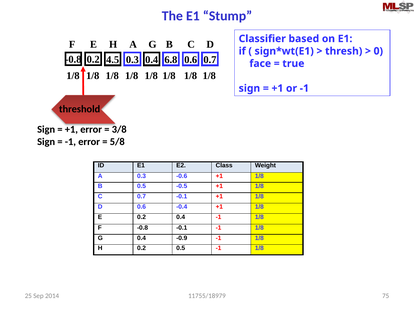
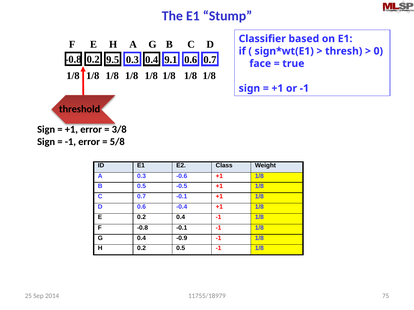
4.5: 4.5 -> 9.5 (113, 60)
6.8: 6.8 -> 9.1 (171, 60)
